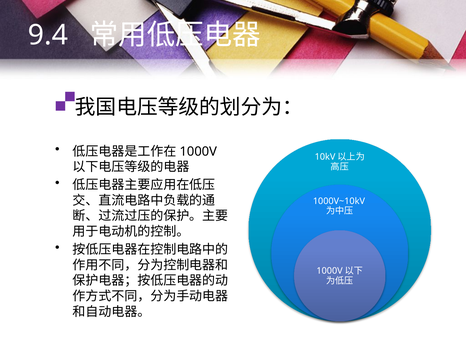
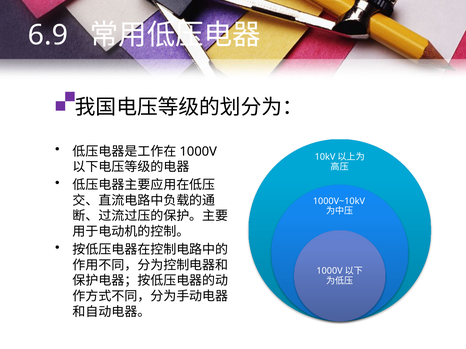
9.4: 9.4 -> 6.9 (48, 35)
